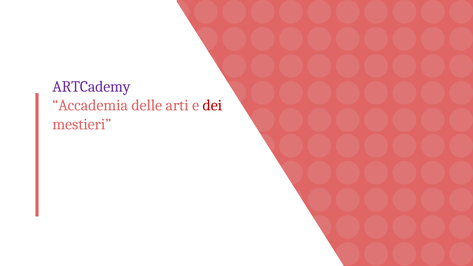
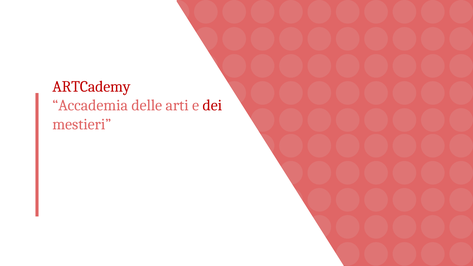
ARTCademy colour: purple -> red (91, 86)
